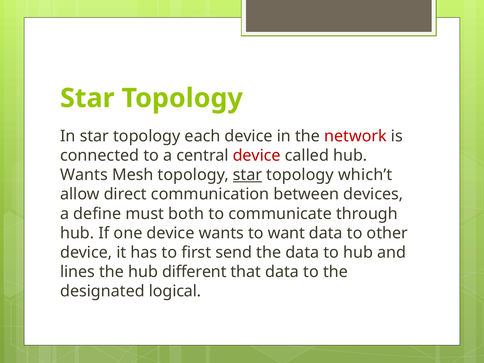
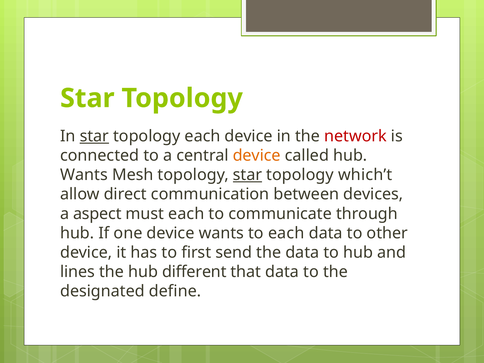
star underline: none -> present (94, 136)
device colour: red -> orange (257, 156)
define: define -> aspect (97, 214)
must both: both -> each (186, 214)
to want: want -> each (286, 233)
logical: logical -> define (175, 291)
